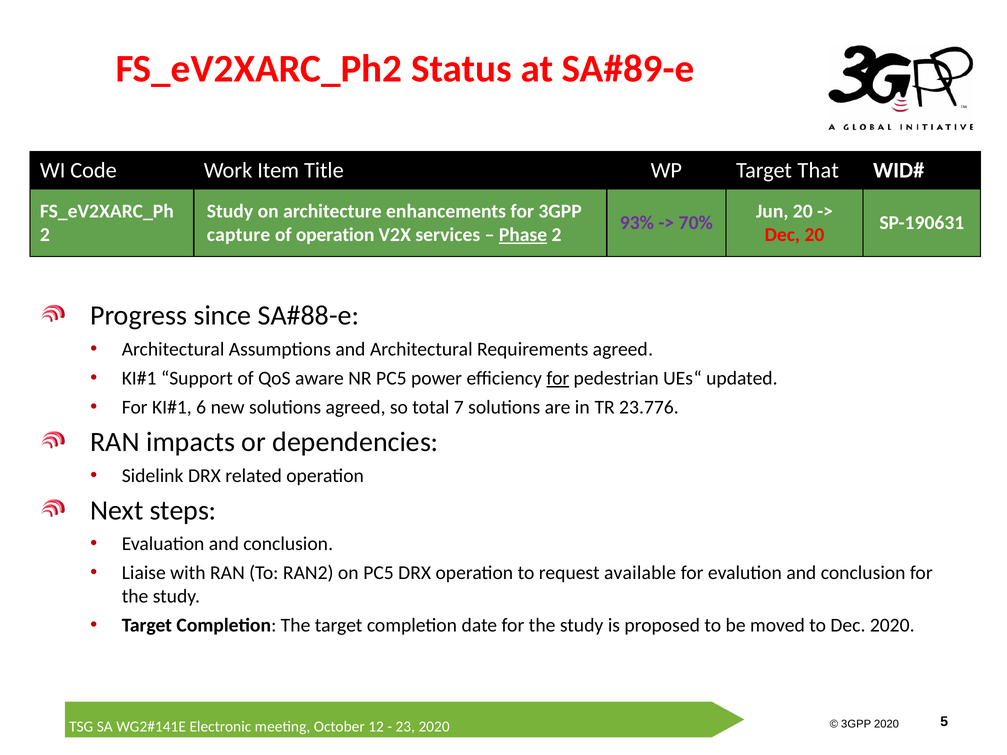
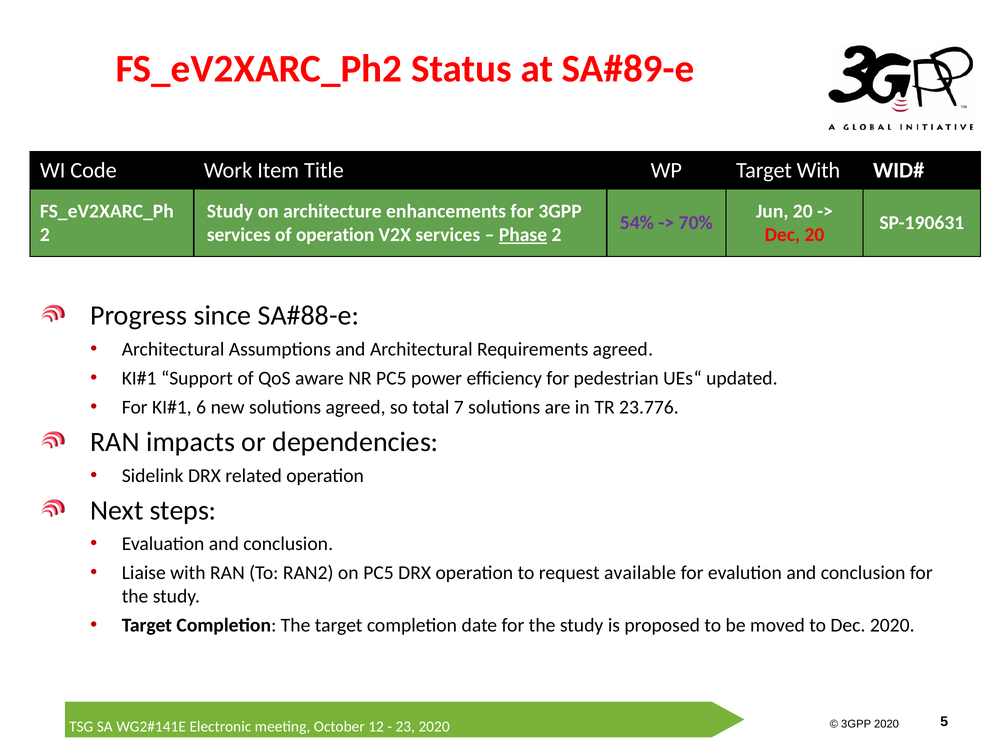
Target That: That -> With (818, 171)
93%: 93% -> 54% (637, 223)
capture: capture -> services (239, 235)
for underline: present -> none (558, 378)
